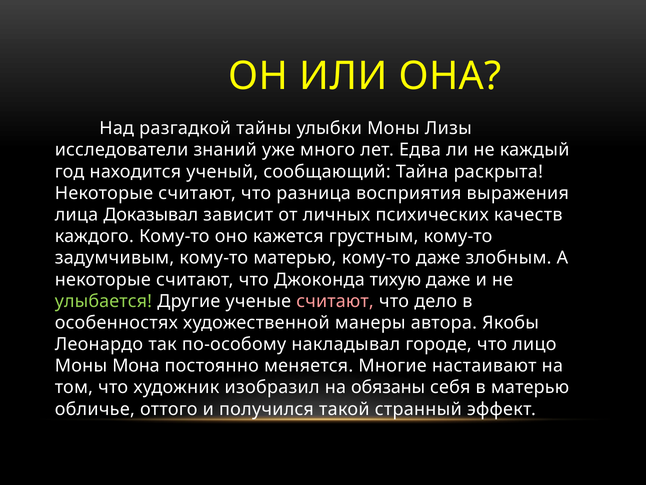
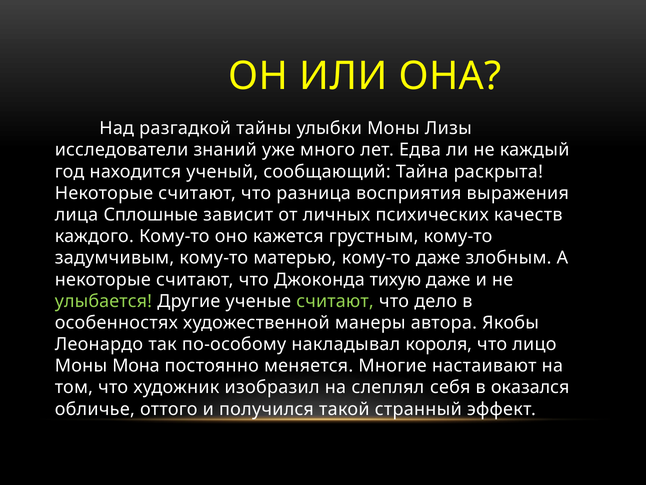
Доказывал: Доказывал -> Сплошные (151, 215)
считают colour: pink -> light green (335, 301)
городе: городе -> короля (439, 344)
обязаны: обязаны -> слеплял (388, 387)
в матерью: матерью -> оказался (530, 387)
